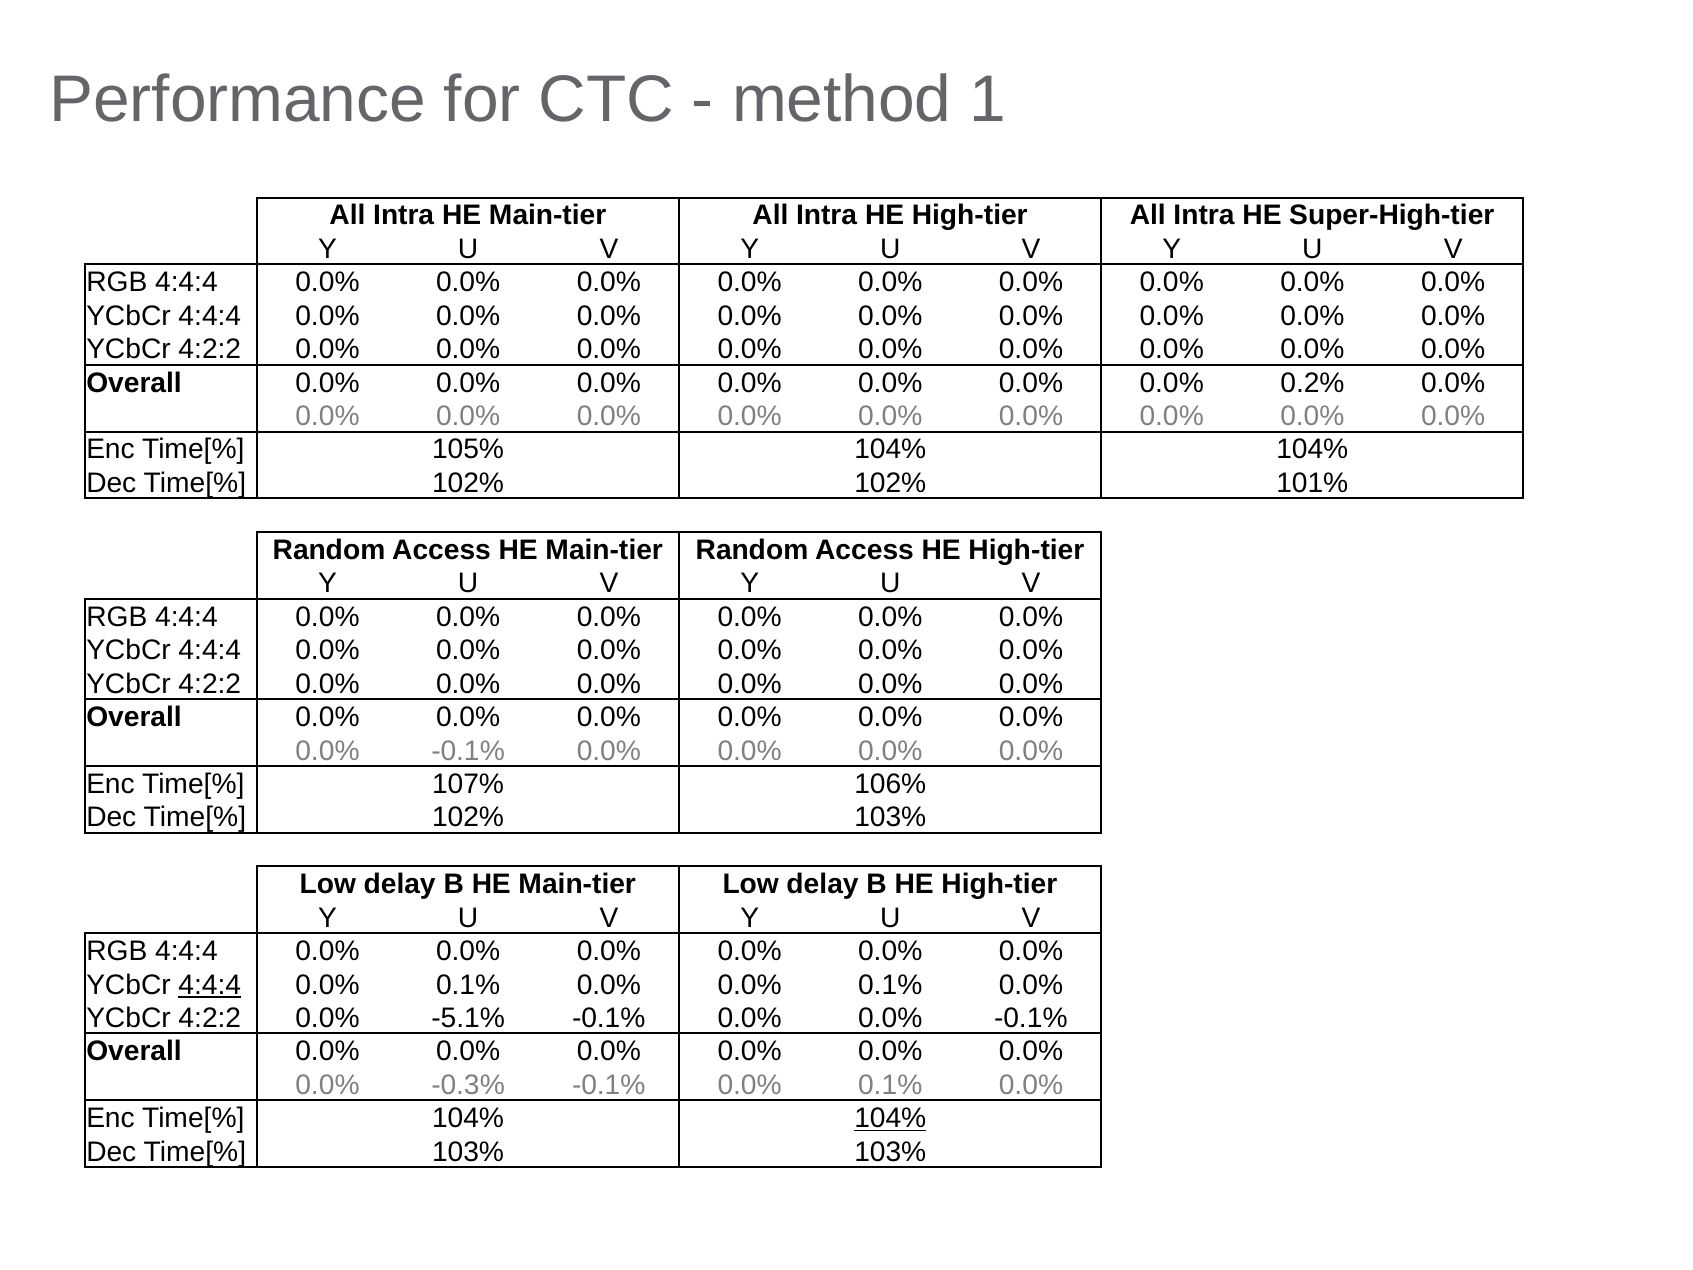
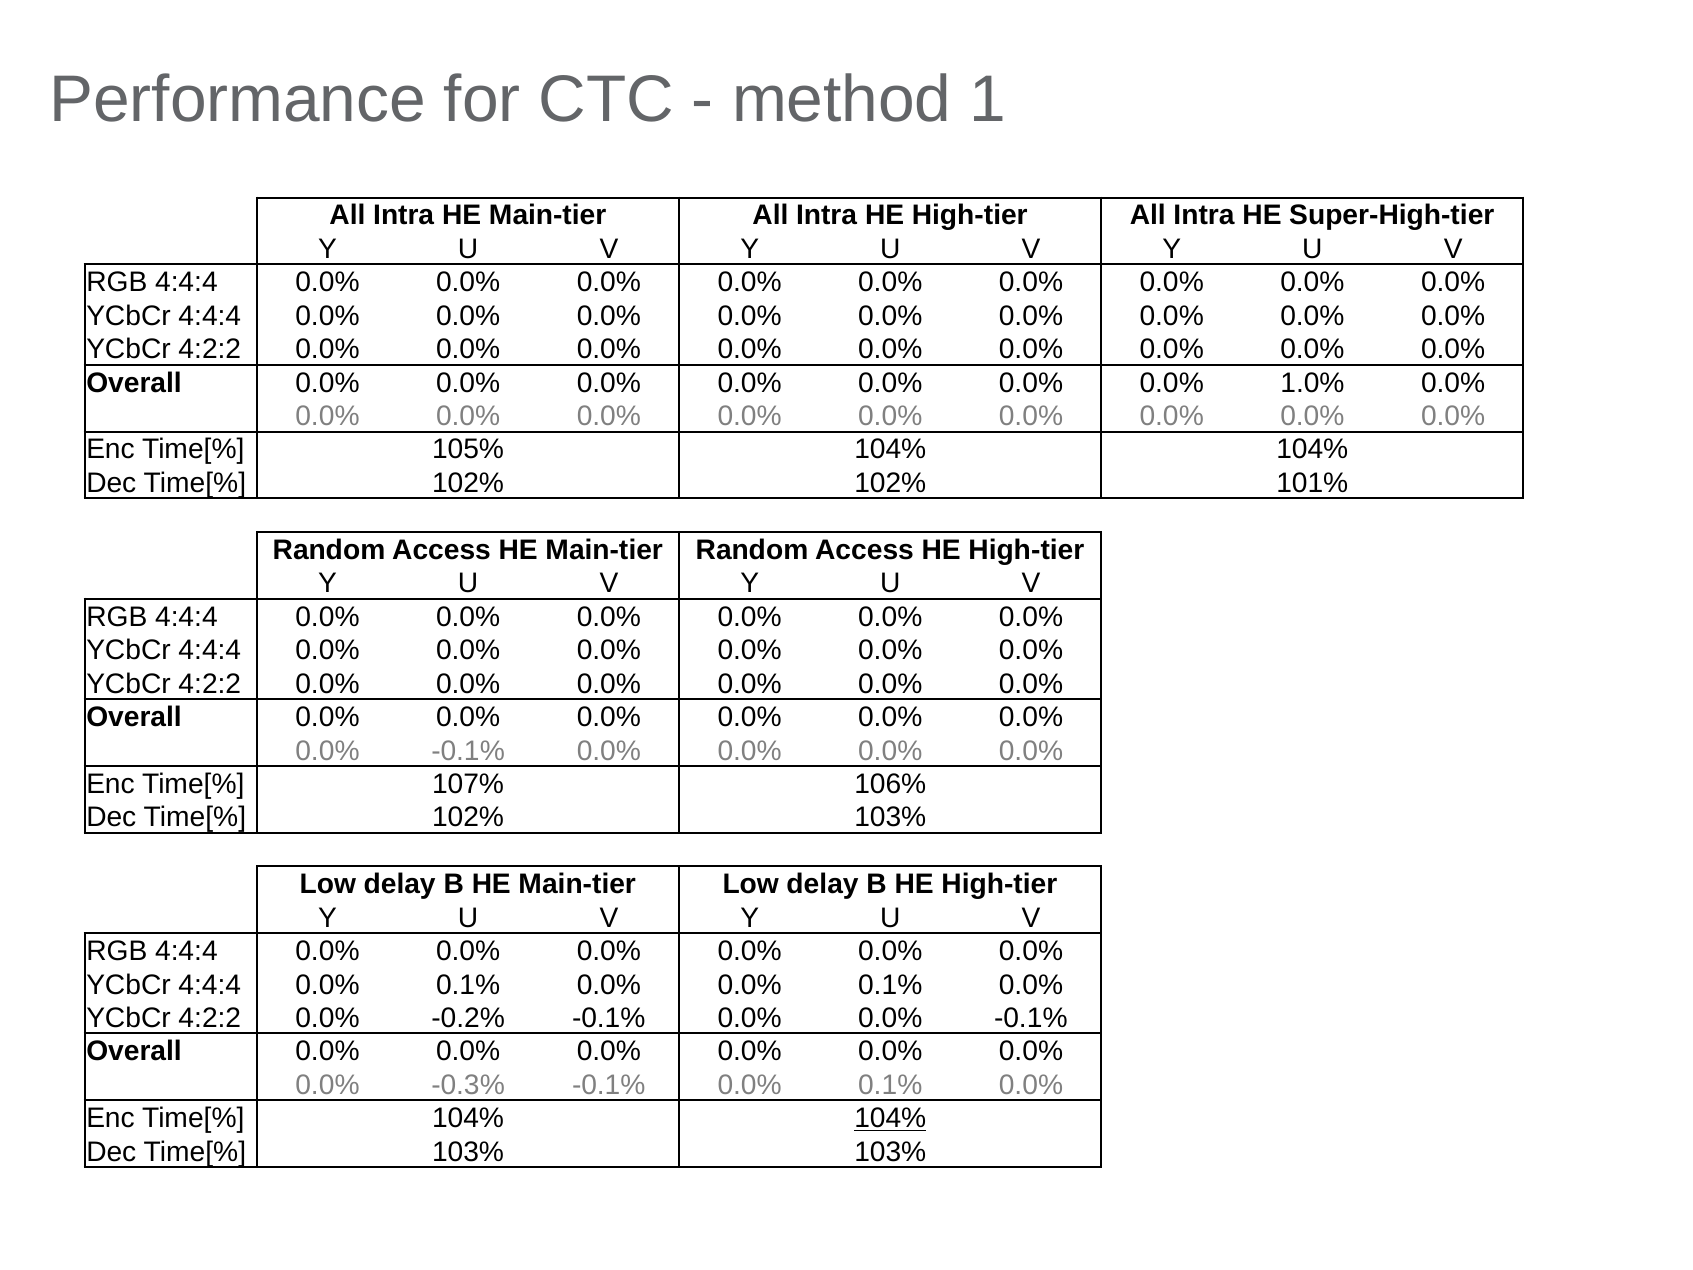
0.2%: 0.2% -> 1.0% (1312, 383)
4:4:4 underline: present -> none (210, 985)
-5.1%: -5.1% -> -0.2% (468, 1018)
